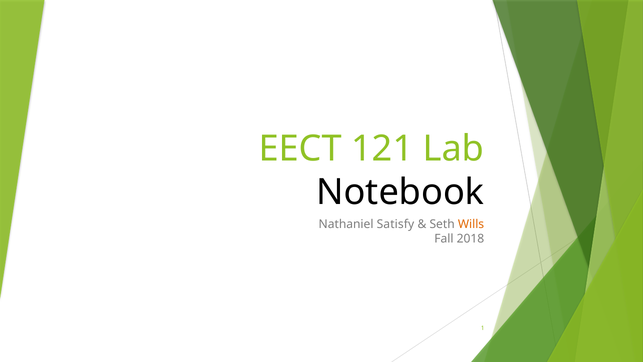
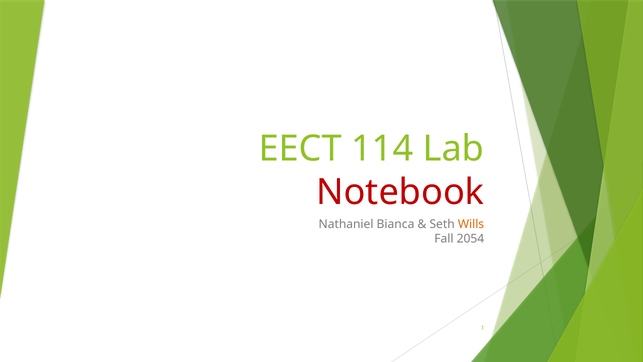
121: 121 -> 114 (382, 149)
Notebook colour: black -> red (400, 192)
Satisfy: Satisfy -> Bianca (396, 224)
2018: 2018 -> 2054 (470, 239)
